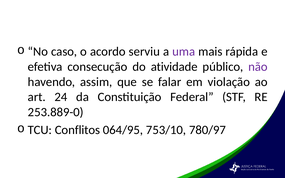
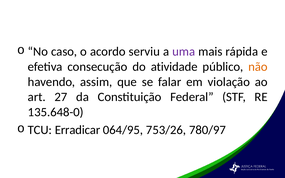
não colour: purple -> orange (258, 67)
24: 24 -> 27 (61, 97)
253.889-0: 253.889-0 -> 135.648-0 (56, 112)
Conflitos: Conflitos -> Erradicar (78, 130)
753/10: 753/10 -> 753/26 (166, 130)
